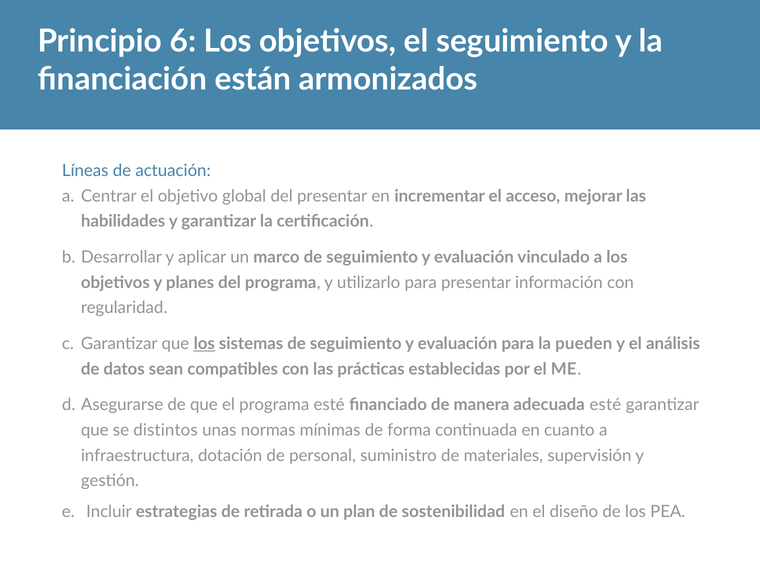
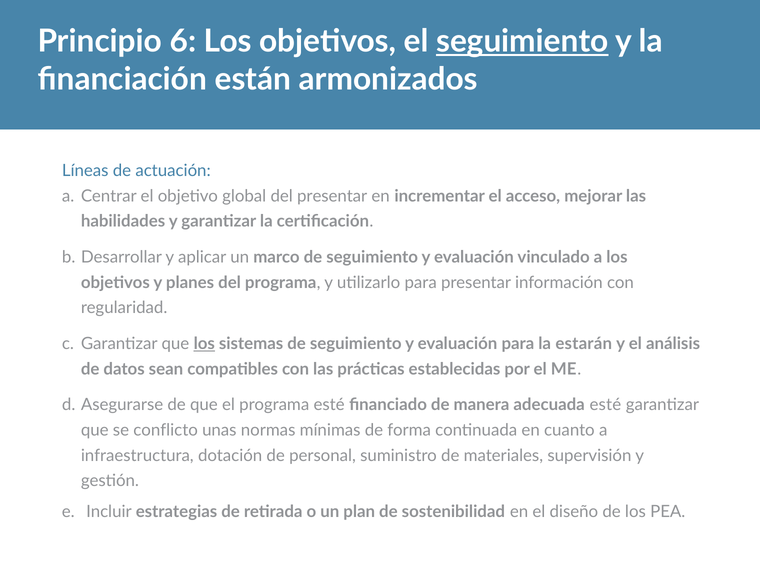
seguimiento underline: none -> present (522, 41)
pueden: pueden -> estarán (584, 344)
distintos: distintos -> conflicto (166, 430)
